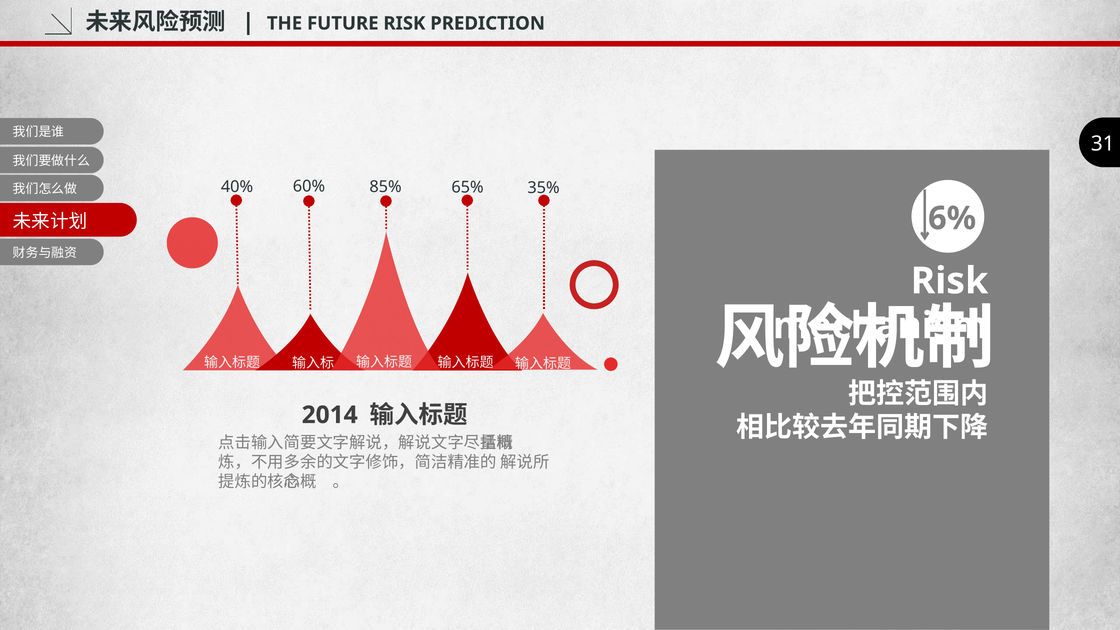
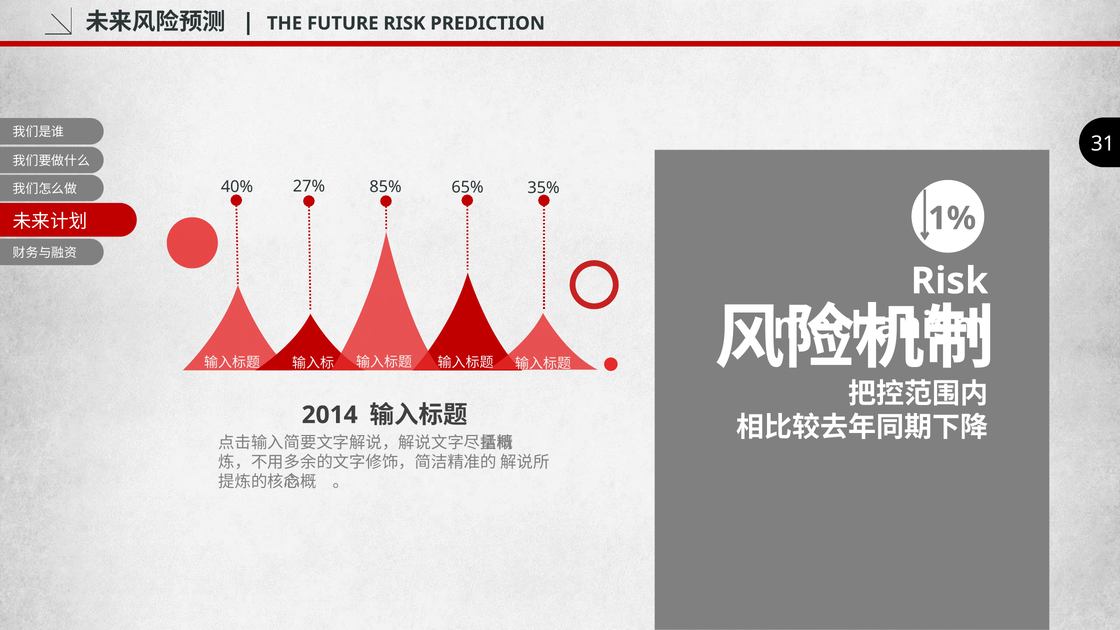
60%: 60% -> 27% (309, 186)
6%: 6% -> 1% (952, 218)
